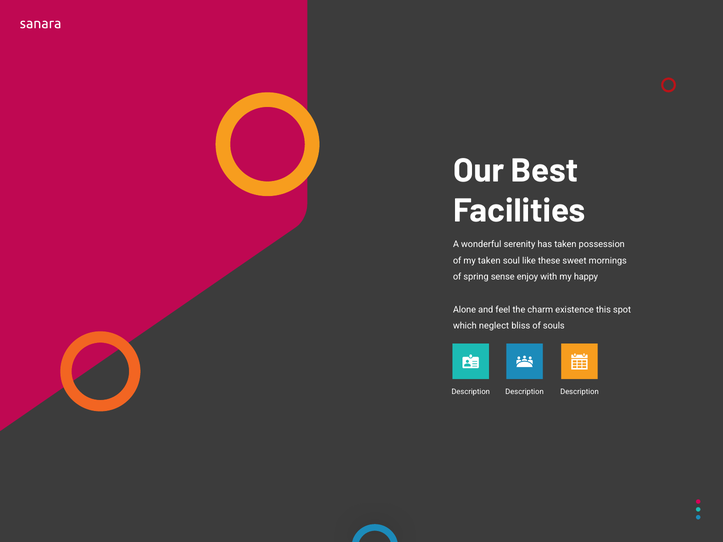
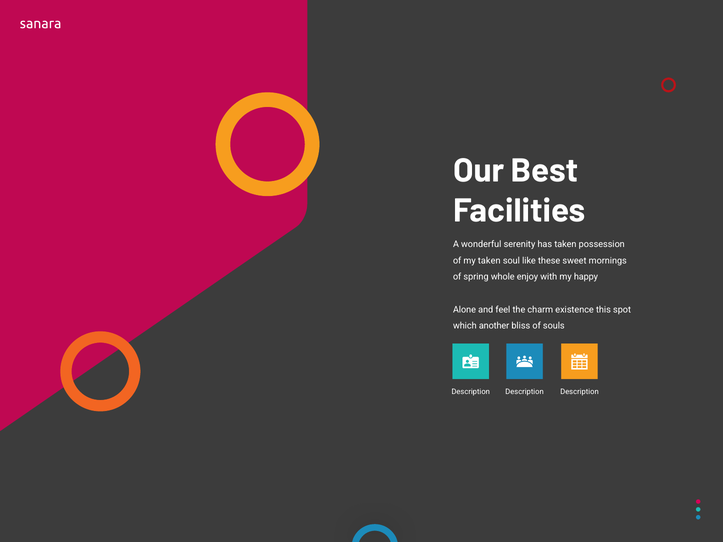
sense: sense -> whole (503, 277)
neglect: neglect -> another (494, 326)
